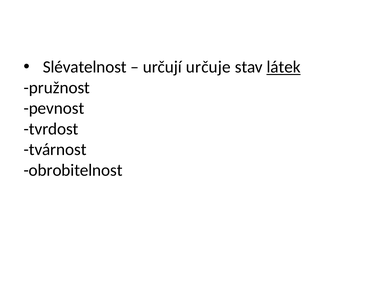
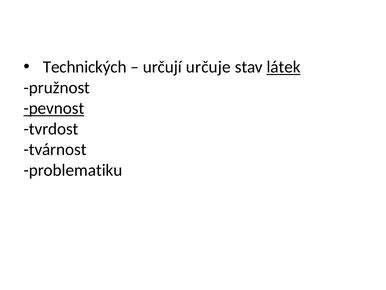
Slévatelnost: Slévatelnost -> Technických (85, 67)
pevnost underline: none -> present (54, 108)
obrobitelnost: obrobitelnost -> problematiku (73, 170)
